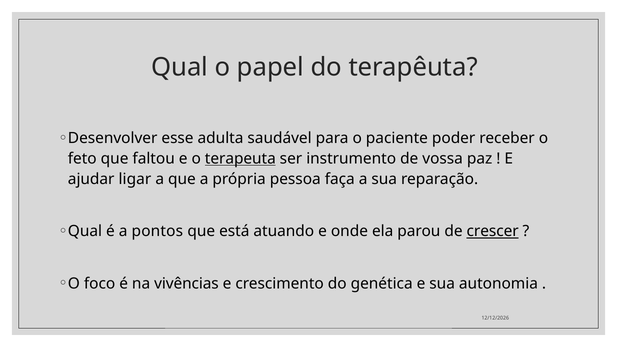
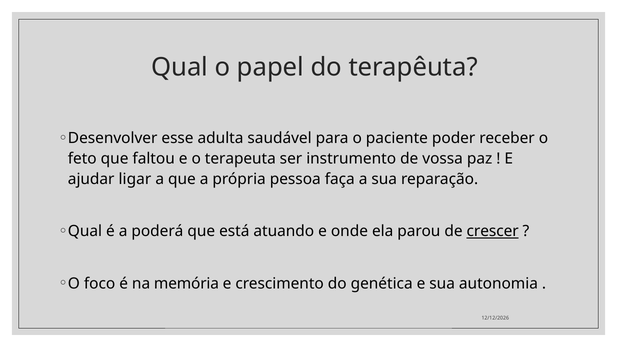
terapeuta underline: present -> none (240, 159)
pontos: pontos -> poderá (157, 231)
vivências: vivências -> memória (186, 284)
